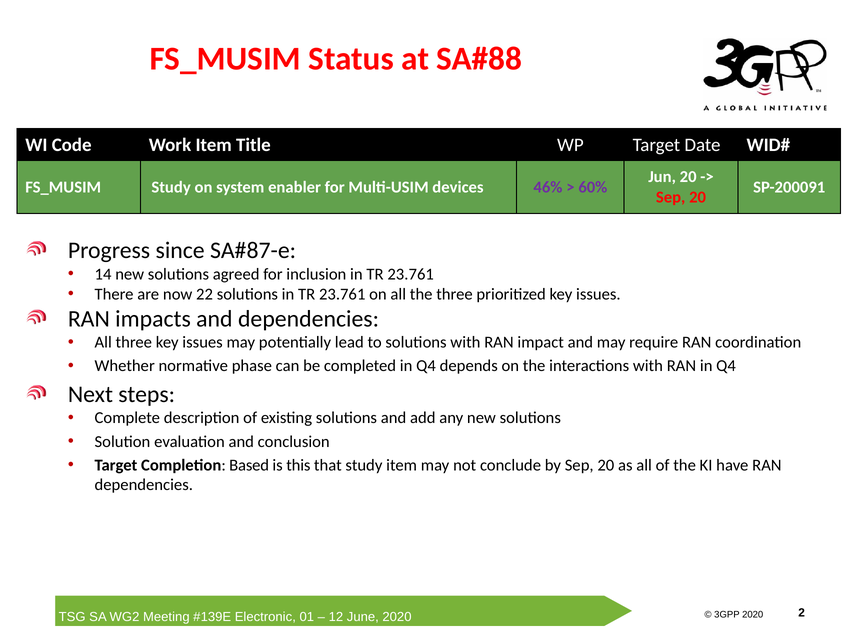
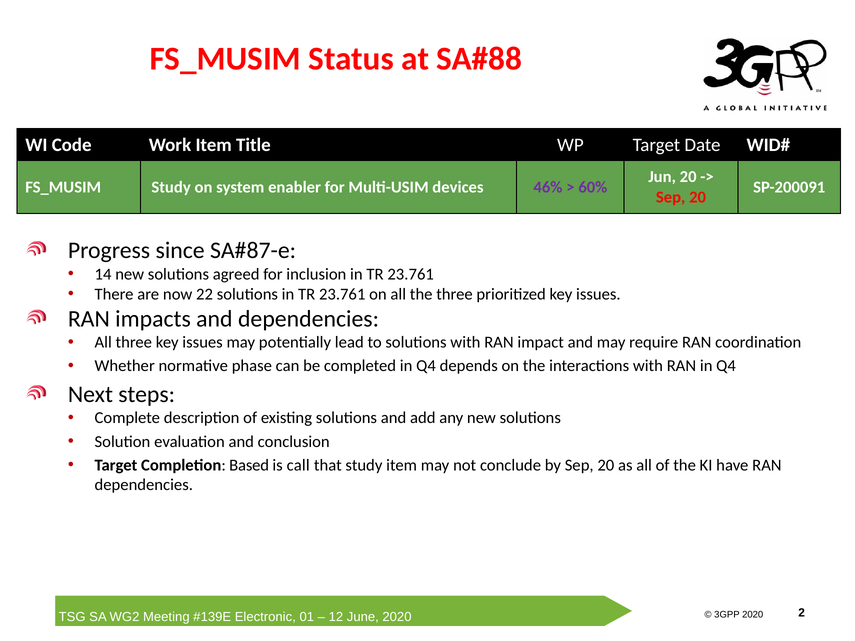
this: this -> call (298, 465)
